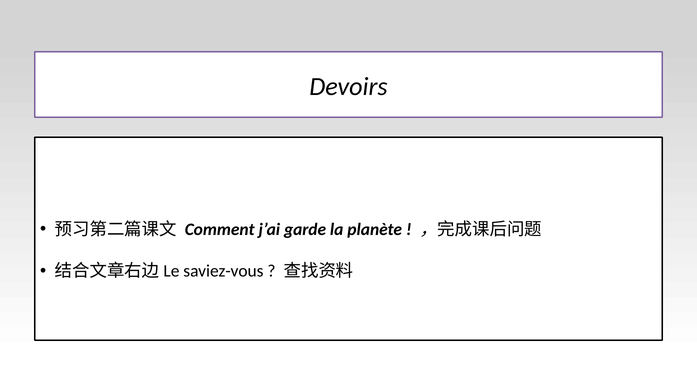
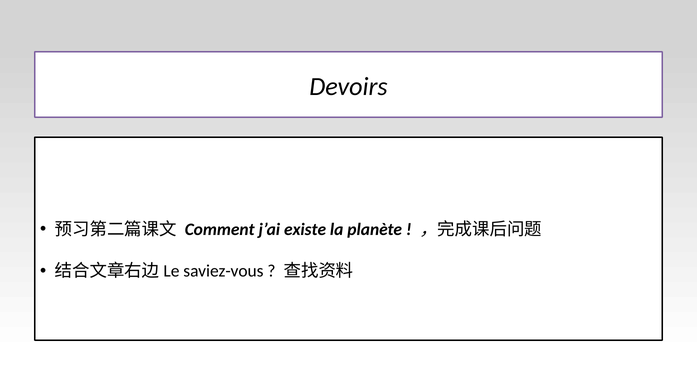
garde: garde -> existe (305, 229)
